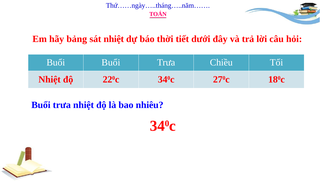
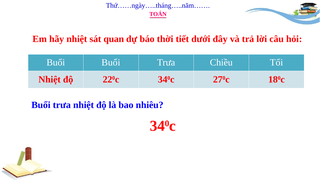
hãy bảng: bảng -> nhiệt (77, 39)
sát nhiệt: nhiệt -> quan (114, 39)
